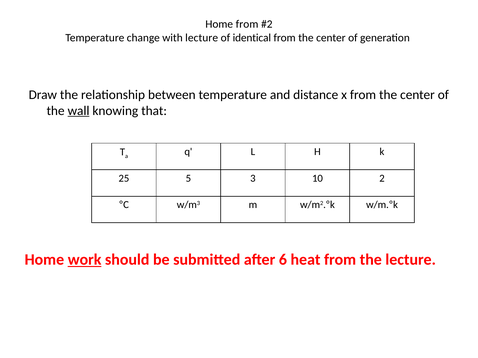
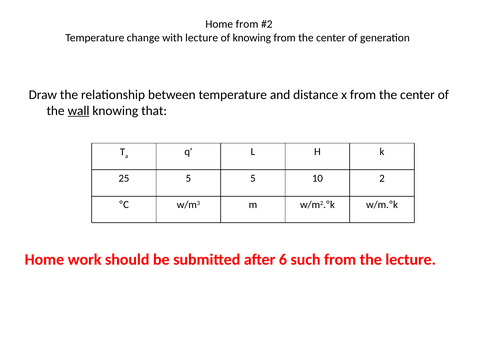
of identical: identical -> knowing (252, 38)
5 3: 3 -> 5 (253, 179)
work underline: present -> none (85, 260)
heat: heat -> such (306, 260)
